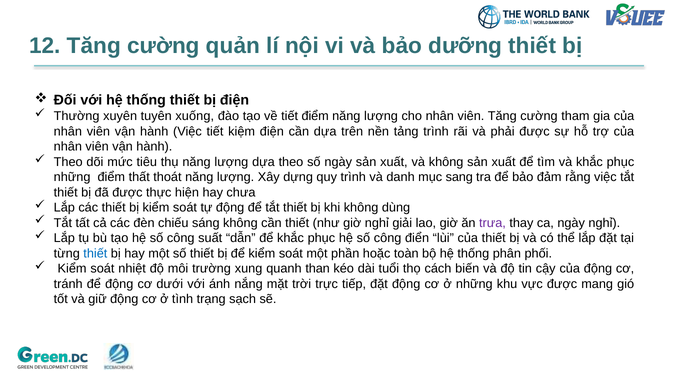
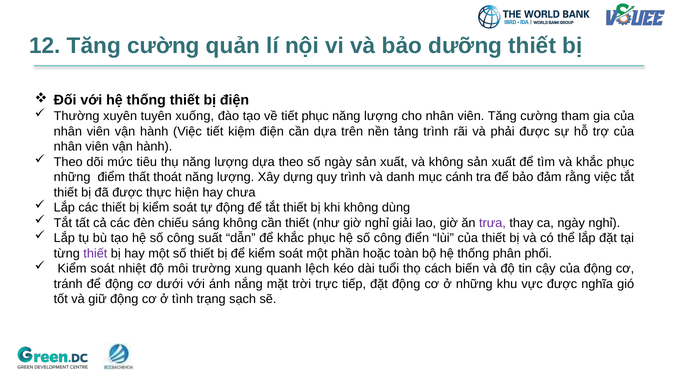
tiết điểm: điểm -> phục (315, 116)
sang: sang -> cánh (459, 177)
thiết colour: blue -> purple (95, 254)
than: than -> lệch (317, 269)
mang: mang -> nghĩa (597, 284)
